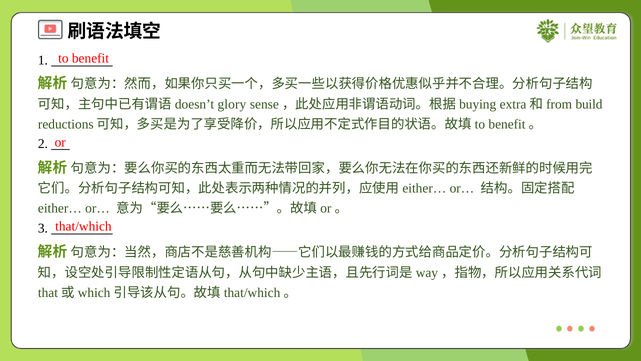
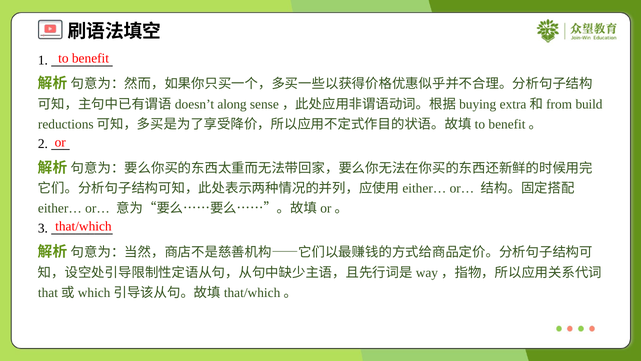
glory: glory -> along (232, 104)
